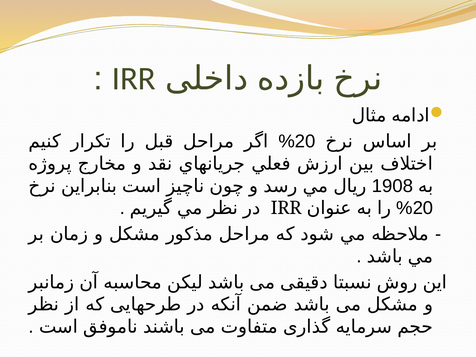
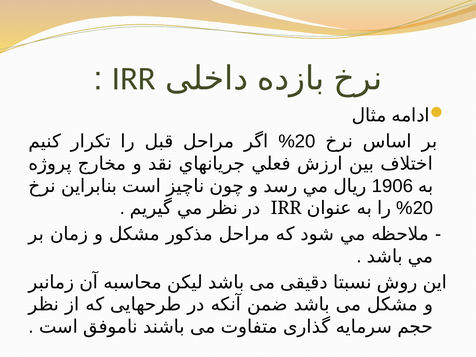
1908: 1908 -> 1906 (392, 186)
